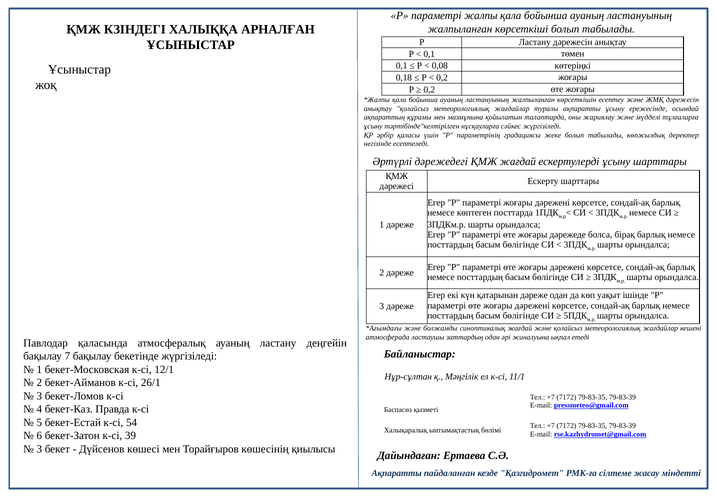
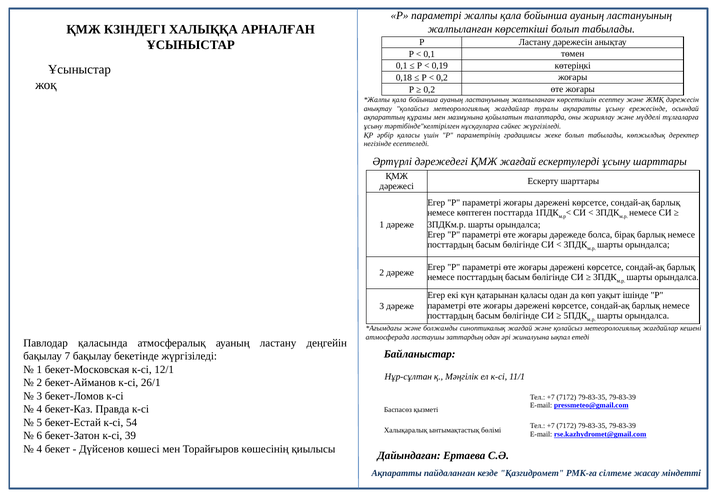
0,08: 0,08 -> 0,19 (440, 66)
қатарынан дәреже: дәреже -> қаласы (534, 295)
3: 3 -> 4 (39, 449)
